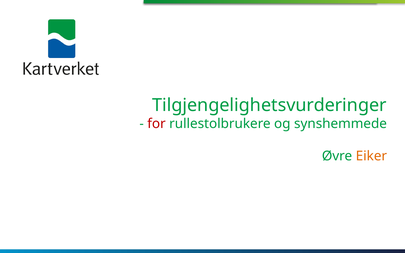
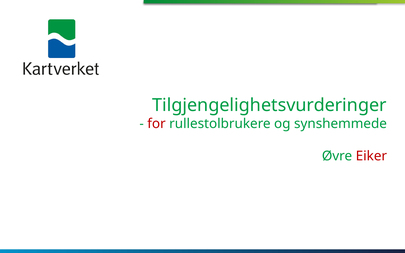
Eiker colour: orange -> red (371, 156)
